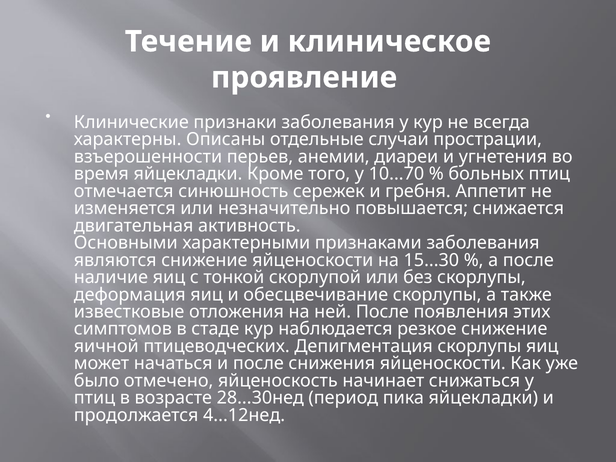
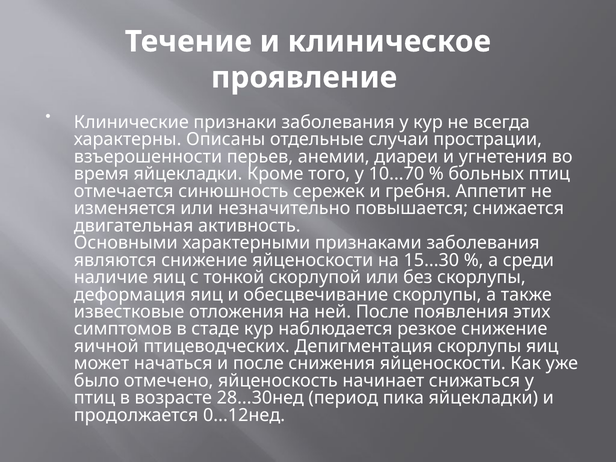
а после: после -> среди (528, 260)
4...12нед: 4...12нед -> 0...12нед (244, 415)
